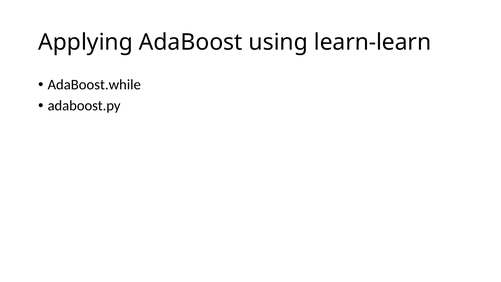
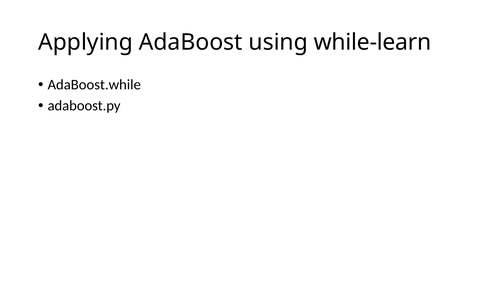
learn-learn: learn-learn -> while-learn (373, 42)
